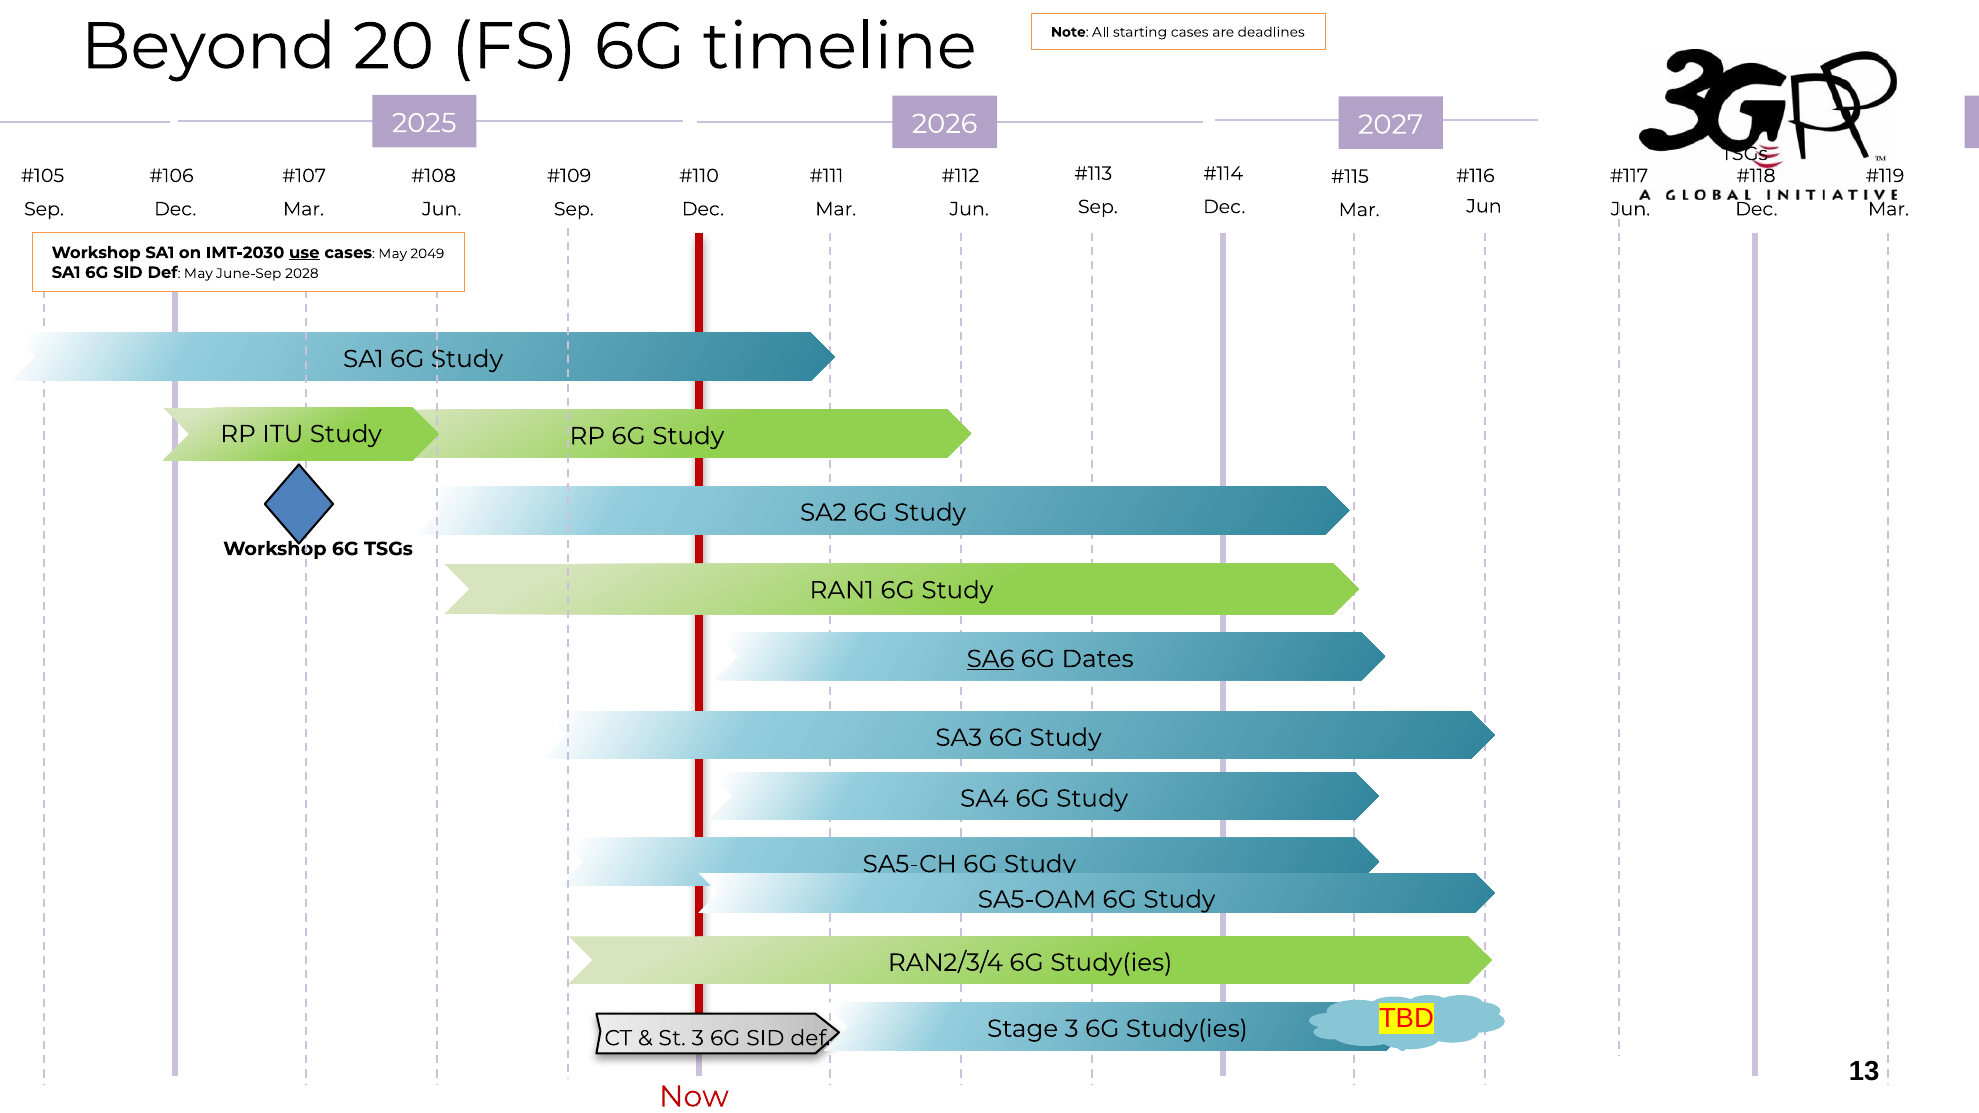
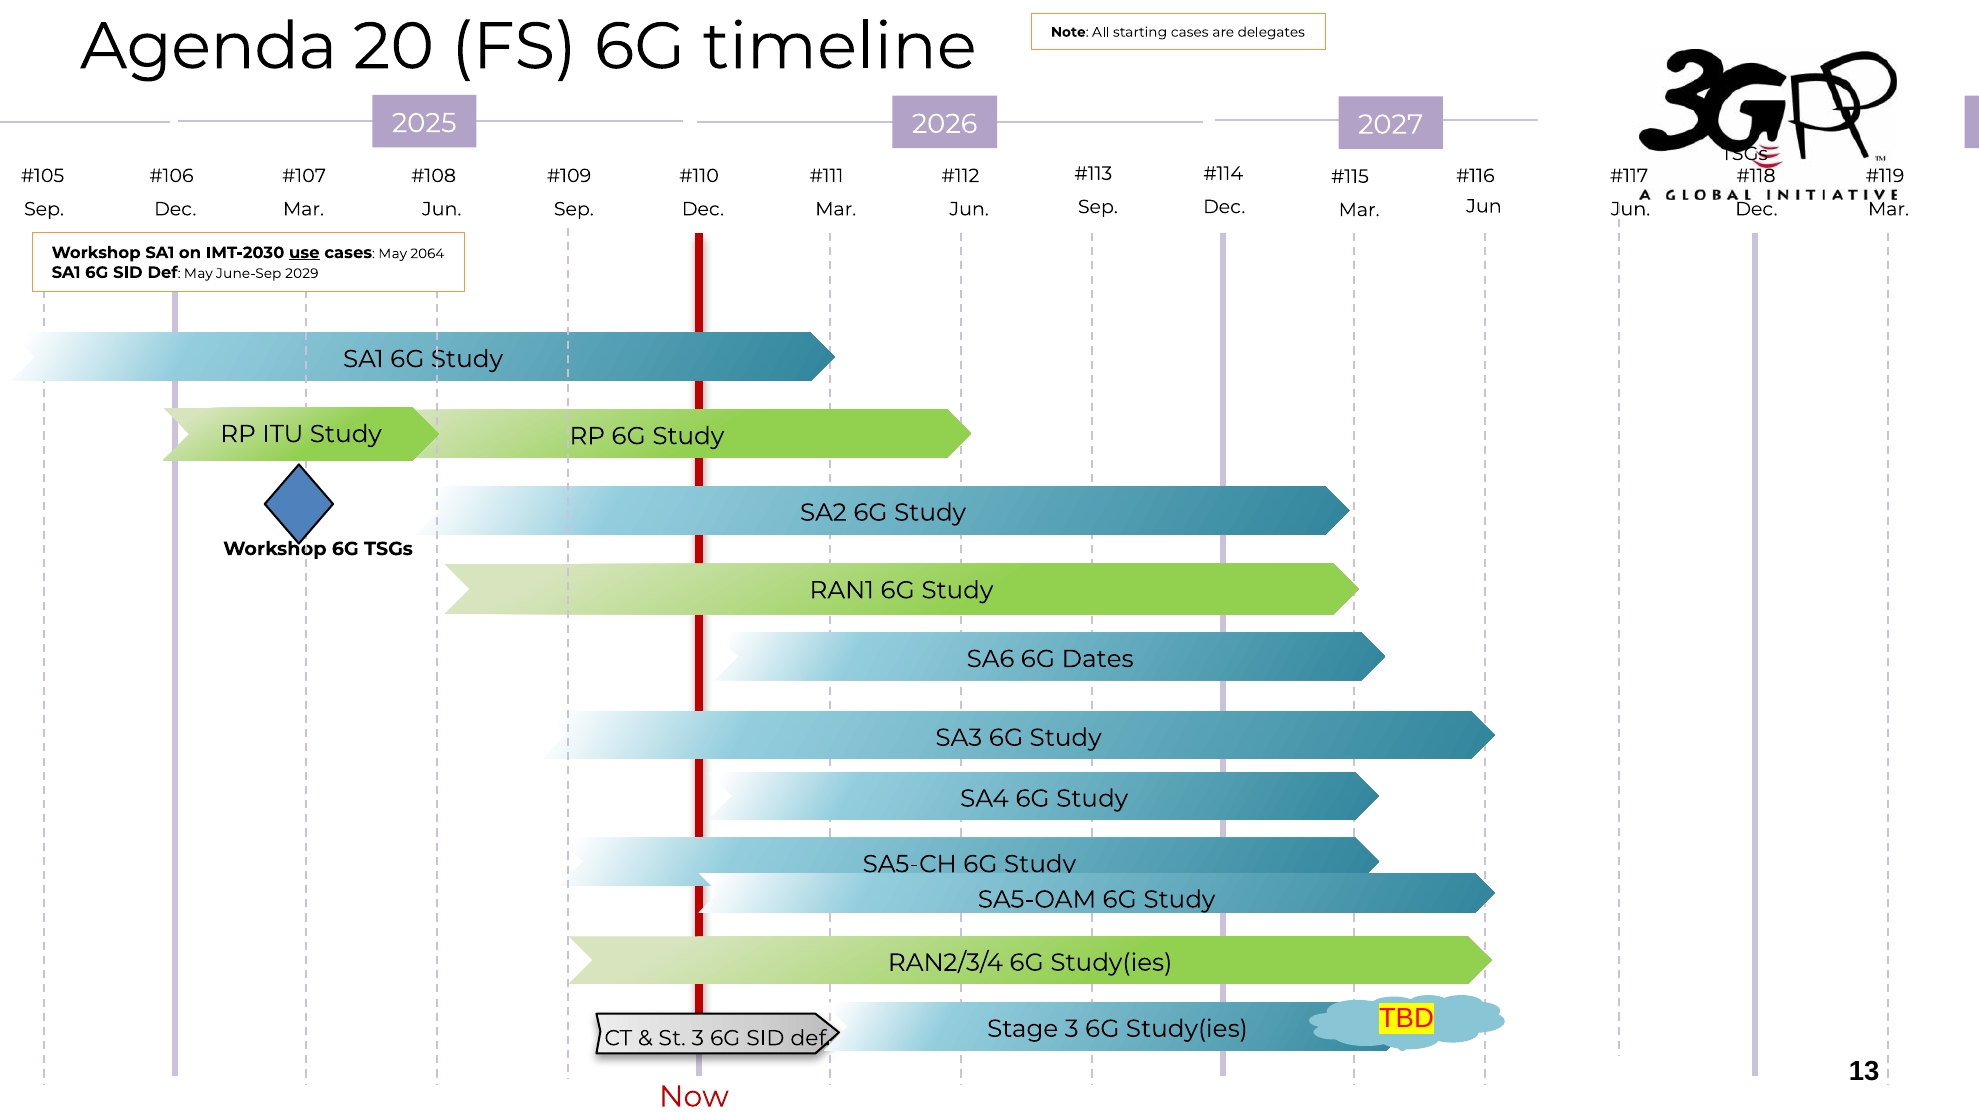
deadlines: deadlines -> delegates (1271, 32)
Beyond: Beyond -> Agenda (209, 47)
2049: 2049 -> 2064 (427, 254)
2028: 2028 -> 2029 (302, 273)
SA6 underline: present -> none (991, 659)
